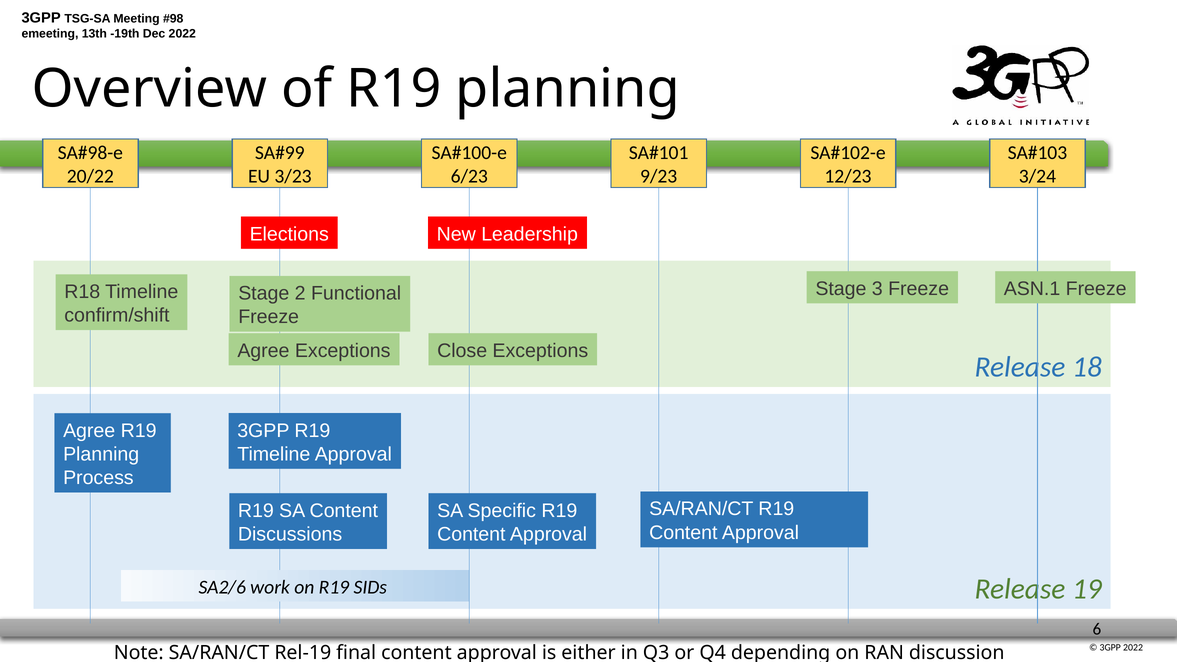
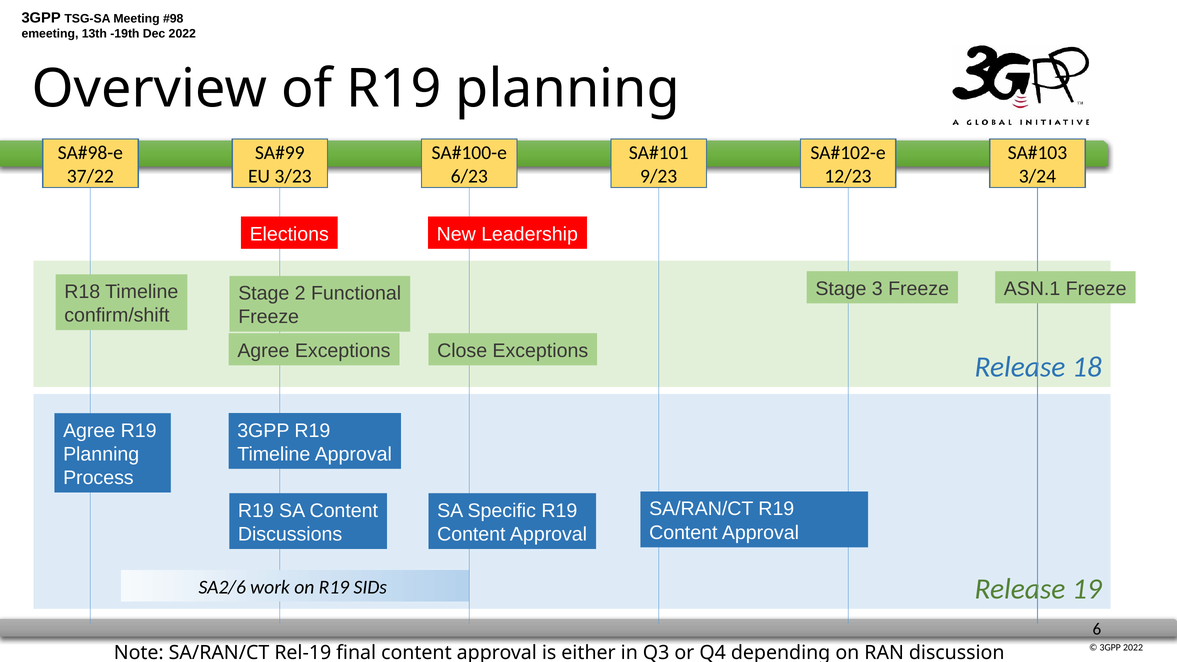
20/22: 20/22 -> 37/22 (90, 176)
